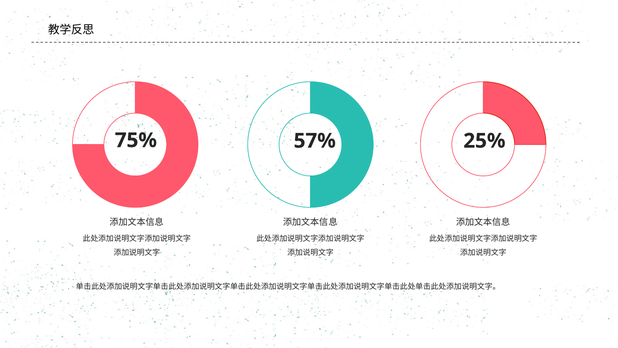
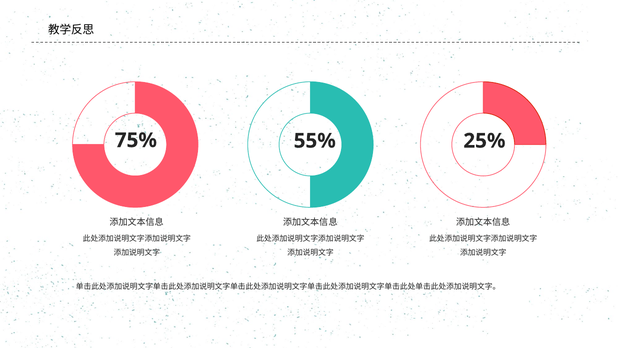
57%: 57% -> 55% (315, 141)
